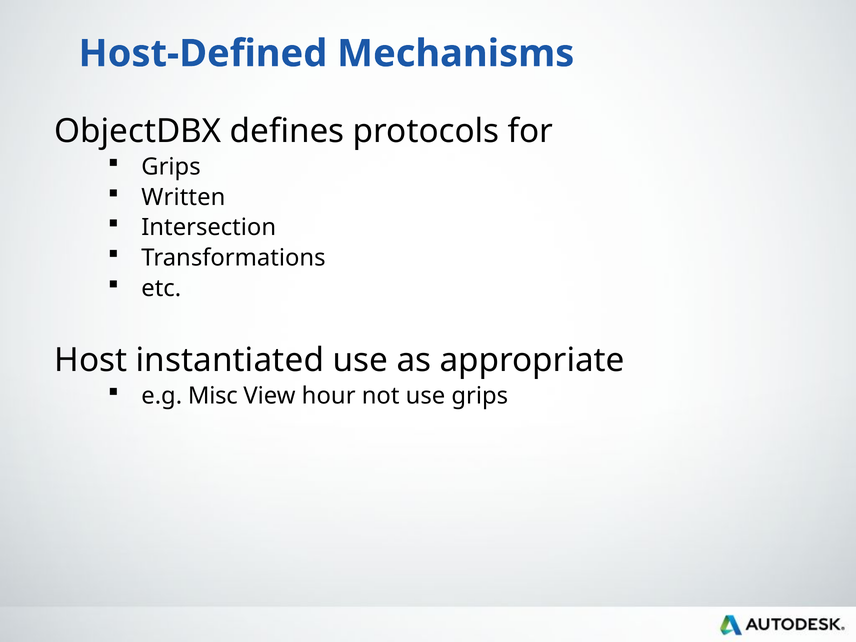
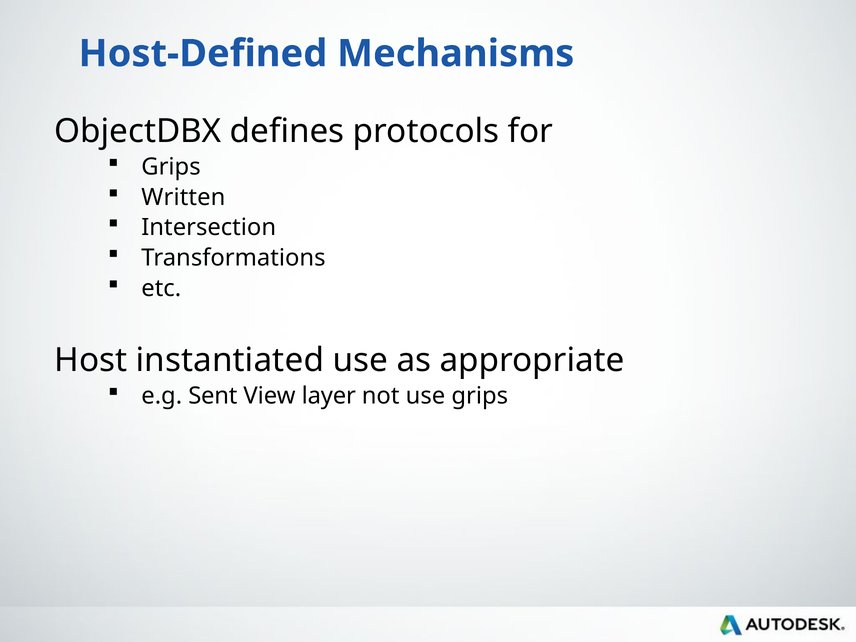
Misc: Misc -> Sent (213, 396)
hour: hour -> layer (329, 396)
